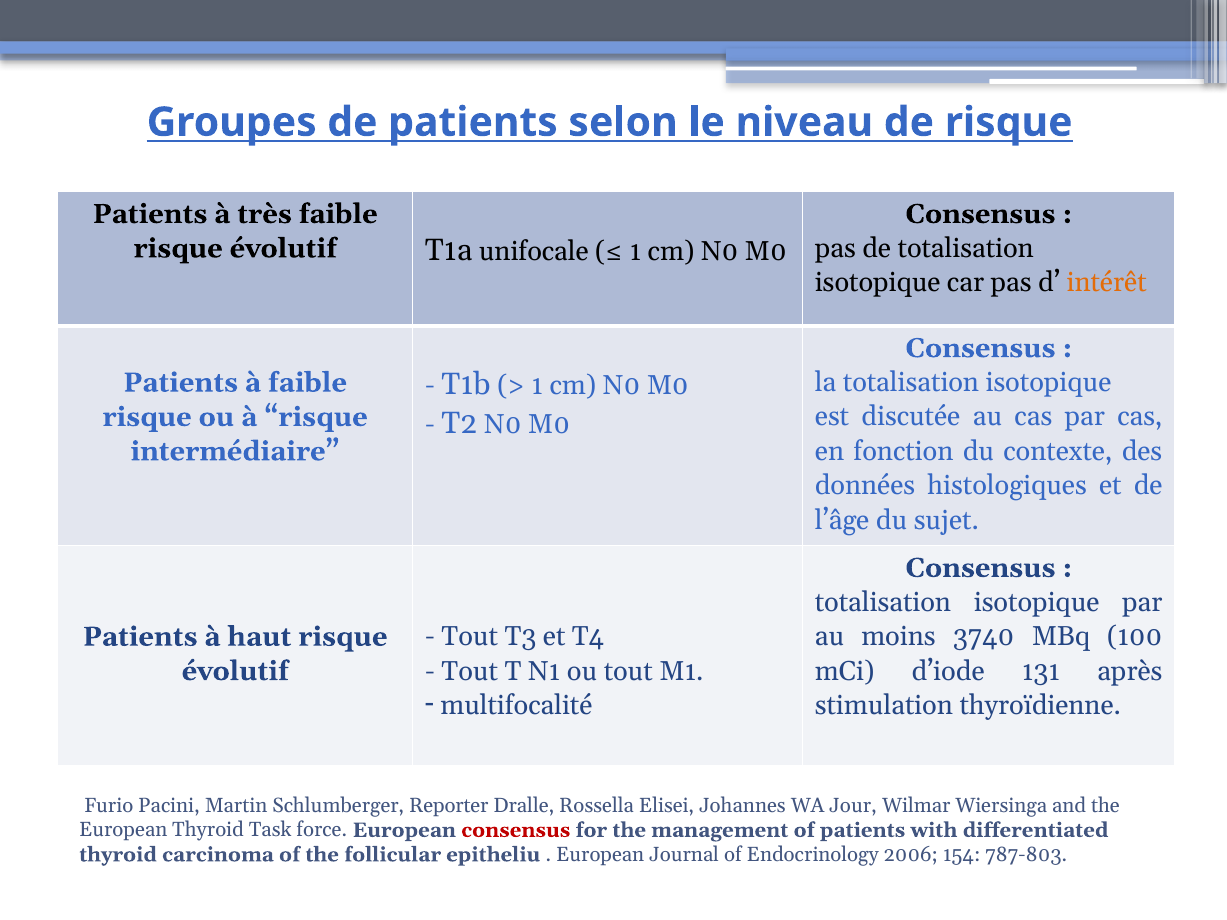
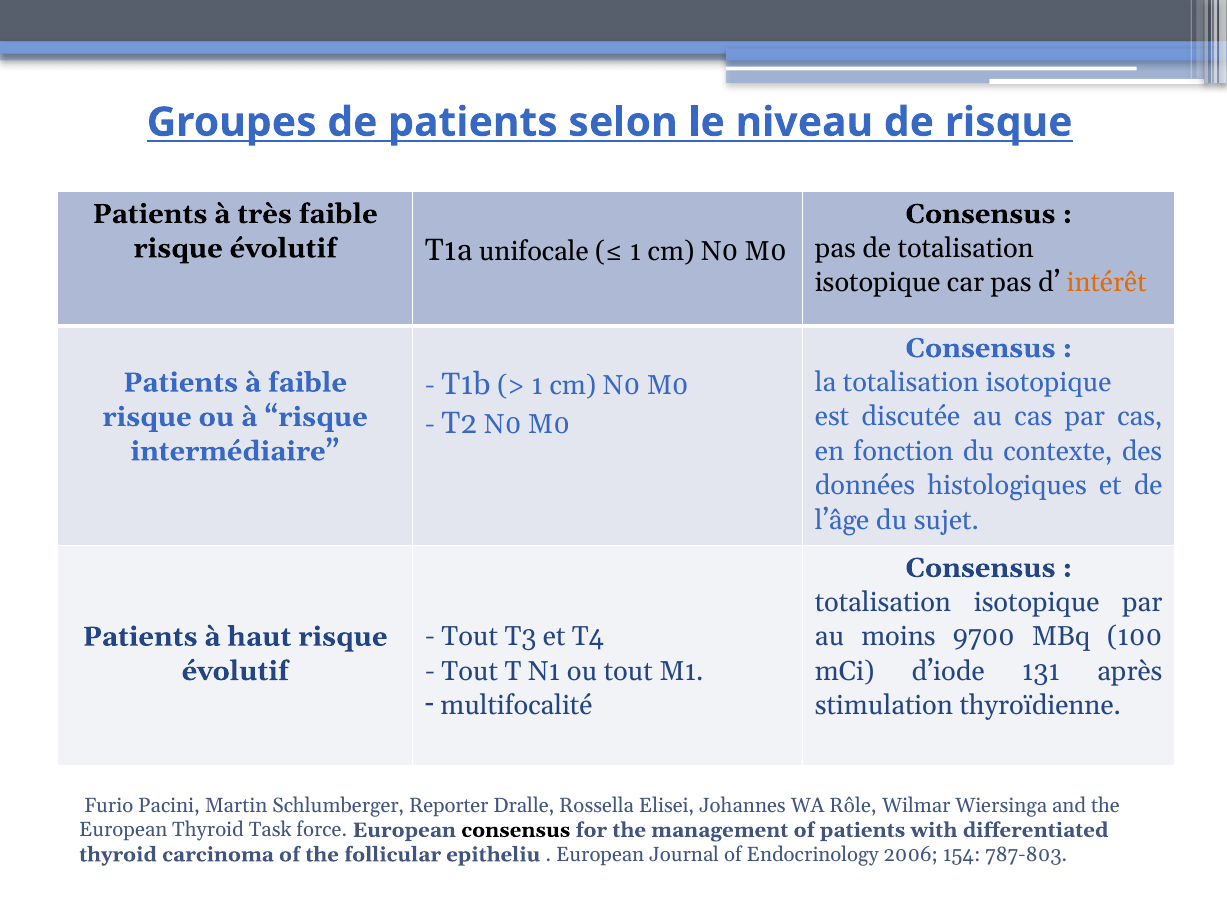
3740: 3740 -> 9700 (984, 637)
Jour: Jour -> Rôle (853, 806)
consensus colour: red -> black (516, 830)
